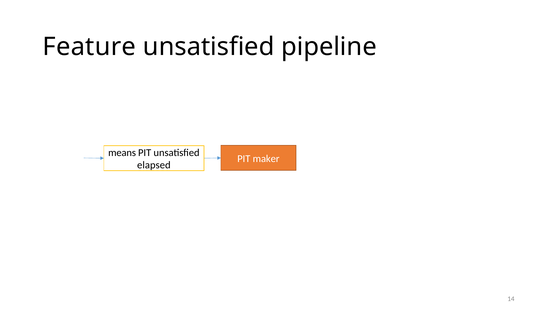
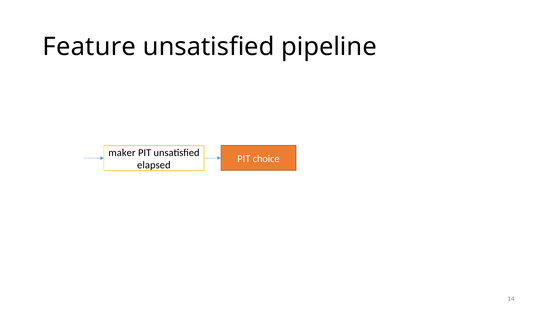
means: means -> maker (122, 153)
maker: maker -> choice (266, 159)
